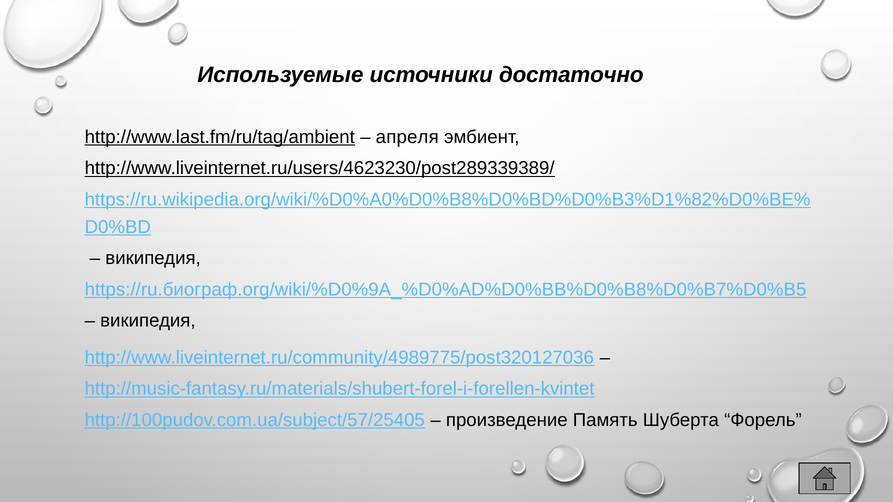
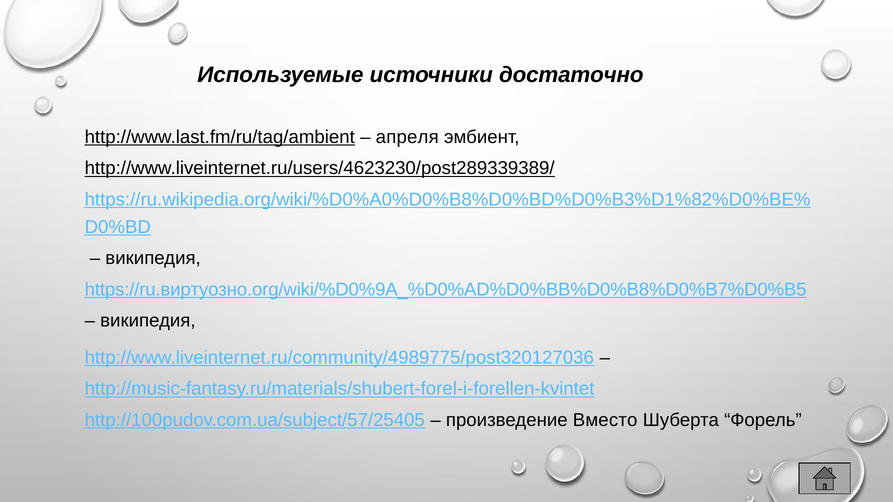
https://ru.биограф.org/wiki/%D0%9A_%D0%AD%D0%BB%D0%B8%D0%B7%D0%B5: https://ru.биограф.org/wiki/%D0%9A_%D0%AD%D0%BB%D0%B8%D0%B7%D0%B5 -> https://ru.виртуозно.org/wiki/%D0%9A_%D0%AD%D0%BB%D0%B8%D0%B7%D0%B5 (446, 290)
Память: Память -> Вместо (605, 420)
